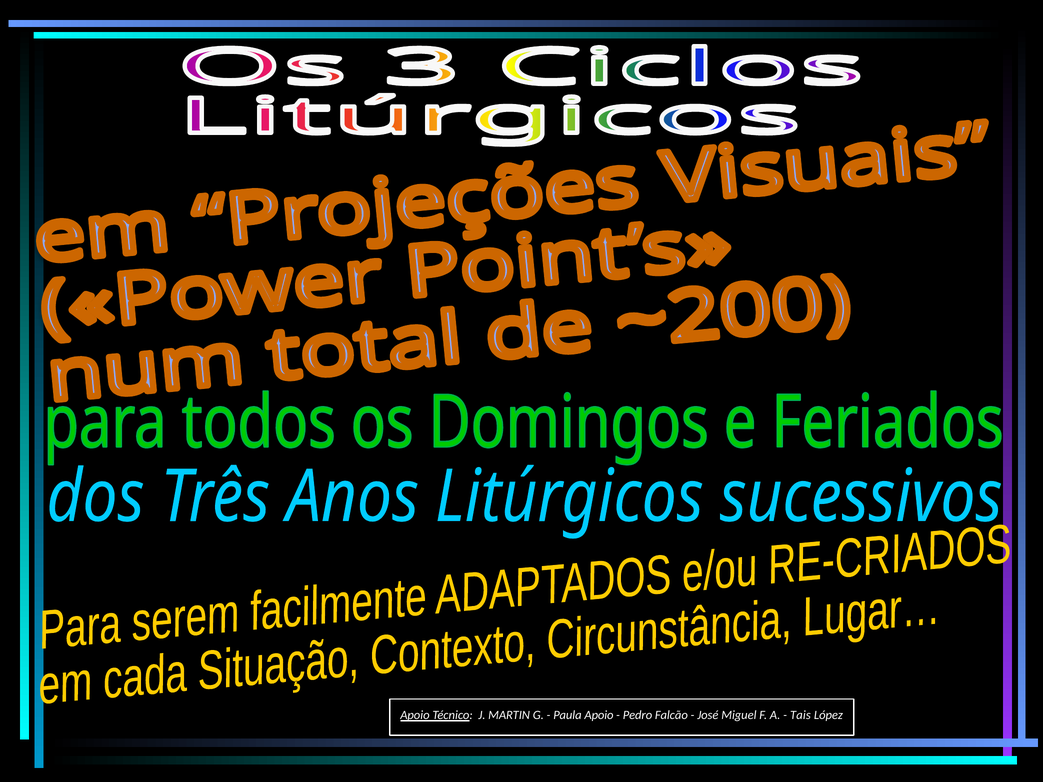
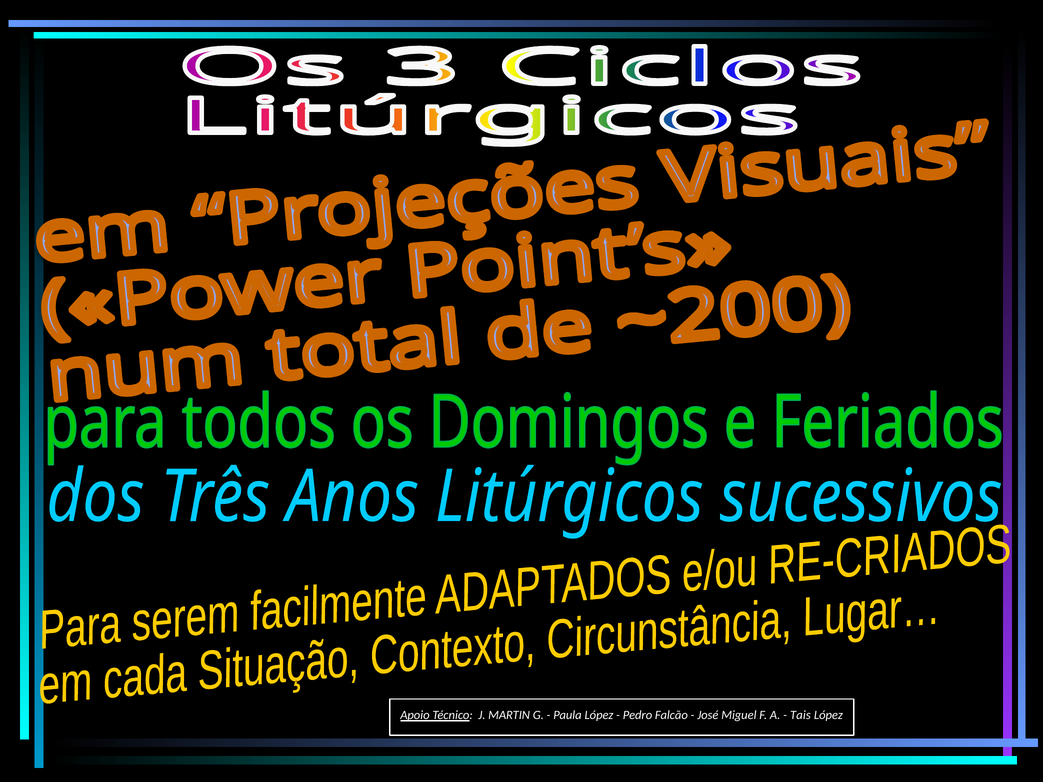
Paula Apoio: Apoio -> López (599, 715)
